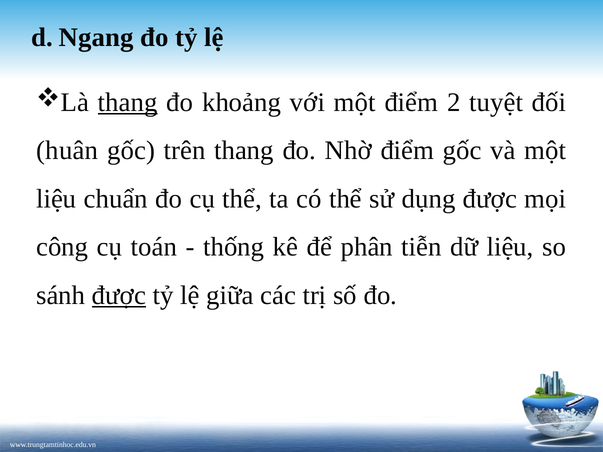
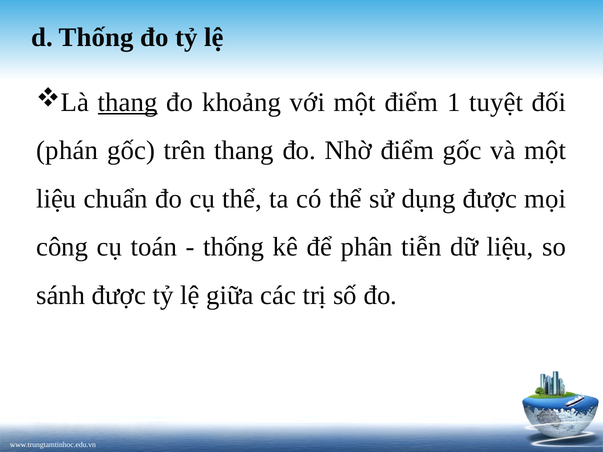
d Ngang: Ngang -> Thống (96, 38)
2: 2 -> 1 (454, 102)
huân: huân -> phán (67, 151)
được underline: present -> none (119, 295)
